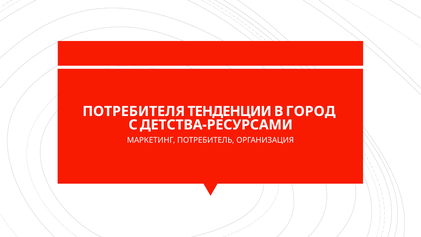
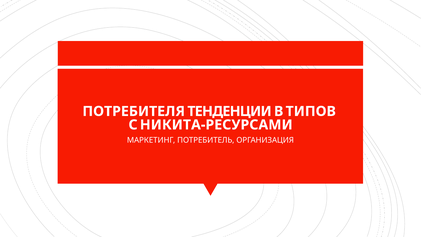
ГОРОД: ГОРОД -> ТИПОВ (311, 111)
ДЕТСТВА-РЕСУРСАМИ: ДЕТСТВА-РЕСУРСАМИ -> НИКИТА-РЕСУРСАМИ (216, 125)
